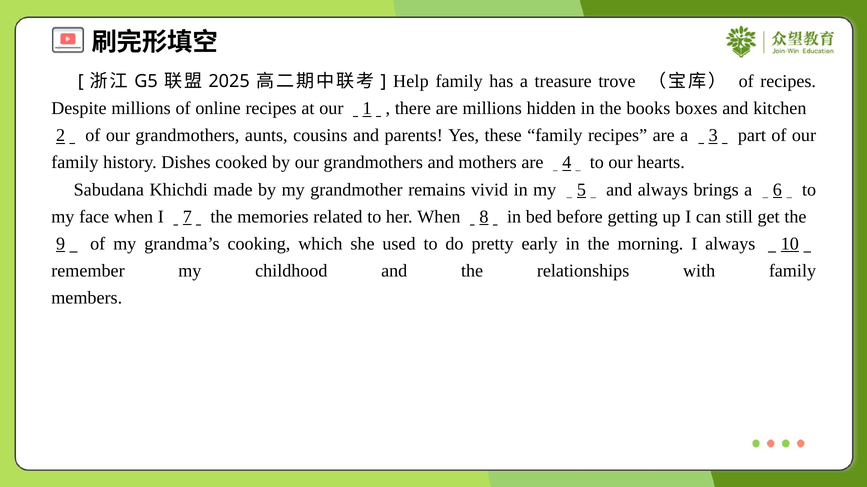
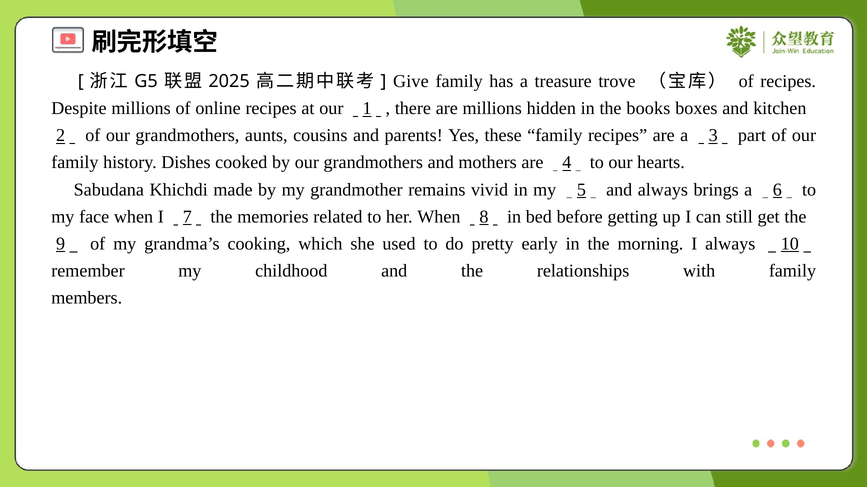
Help: Help -> Give (411, 82)
